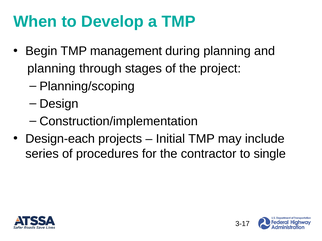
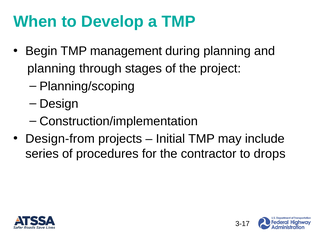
Design-each: Design-each -> Design-from (60, 139)
single: single -> drops (270, 154)
